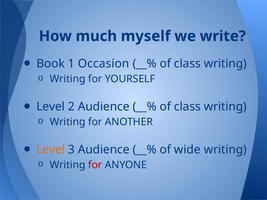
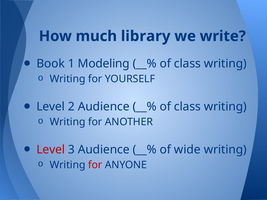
myself: myself -> library (146, 36)
Occasion: Occasion -> Modeling (104, 64)
Level colour: orange -> red (51, 150)
